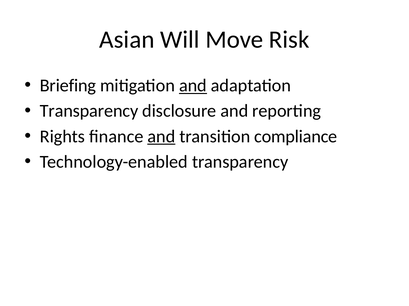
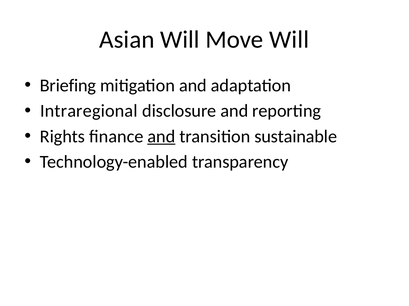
Move Risk: Risk -> Will (289, 40)
and underline: present -> none (193, 86)
Transparency: Transparency -> Intraregional (89, 111)
compliance: compliance -> sustainable (296, 137)
